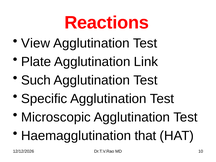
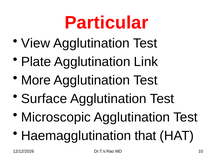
Reactions: Reactions -> Particular (106, 23)
Such: Such -> More (36, 80)
Specific: Specific -> Surface (44, 99)
